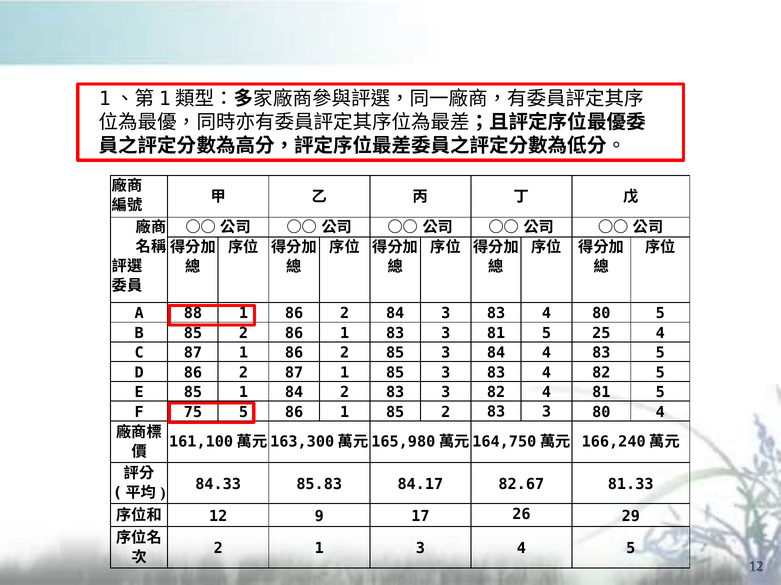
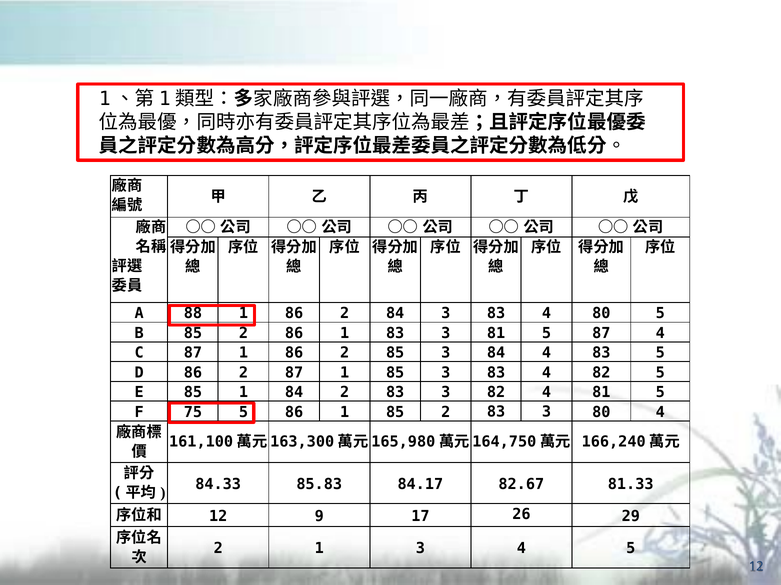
5 25: 25 -> 87 (601, 334)
